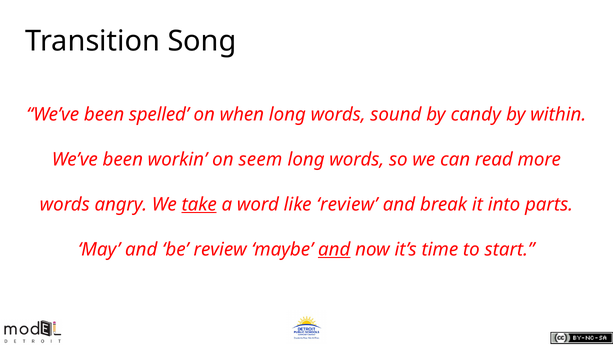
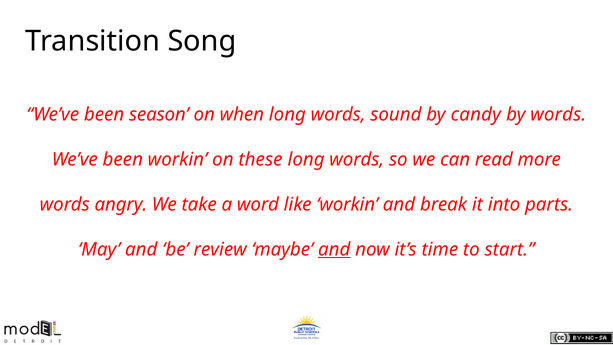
spelled: spelled -> season (159, 115)
by within: within -> words (558, 115)
seem: seem -> these (260, 159)
take underline: present -> none (199, 204)
like review: review -> workin (347, 204)
